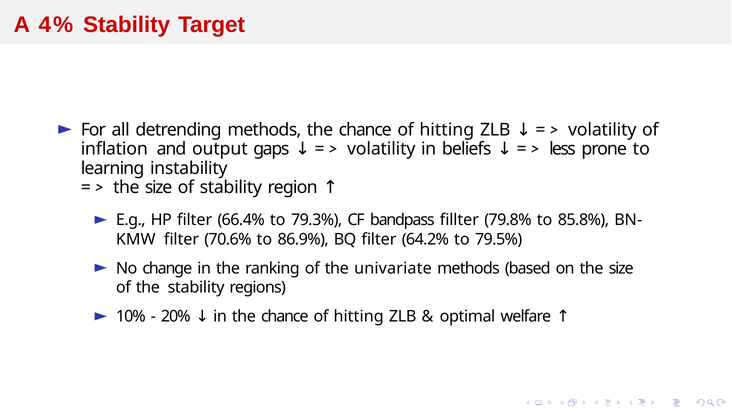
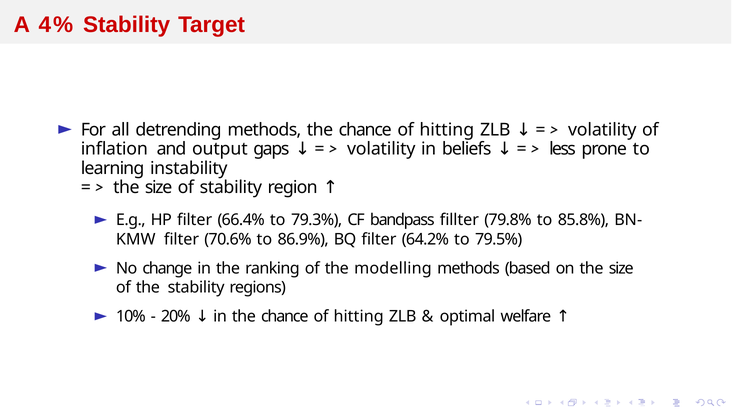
univariate: univariate -> modelling (393, 268)
